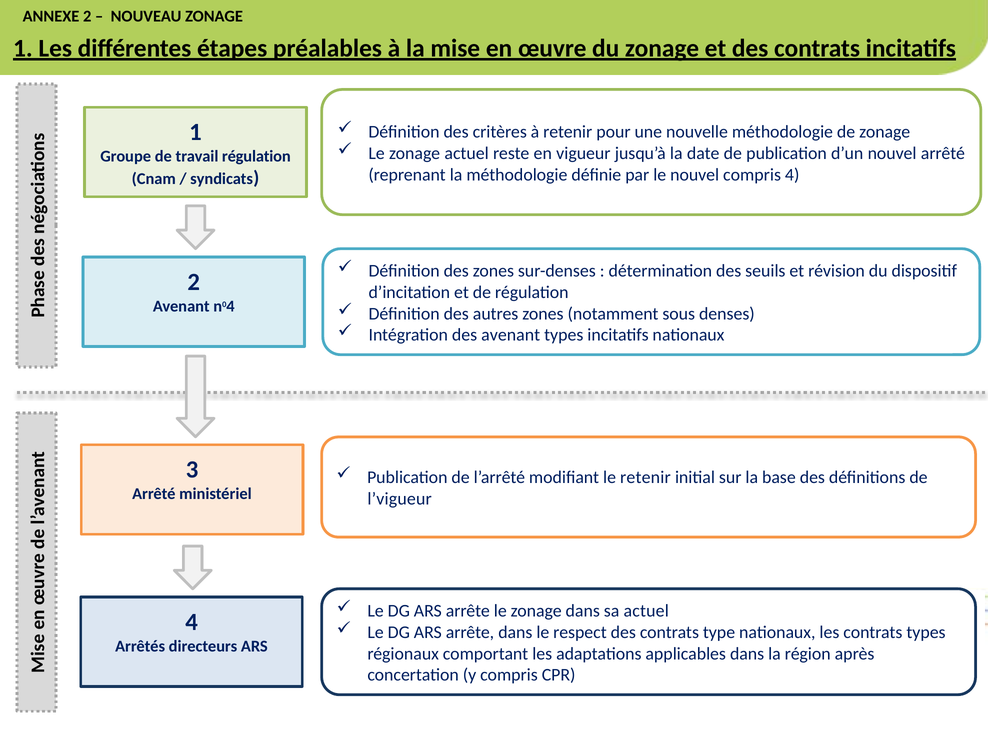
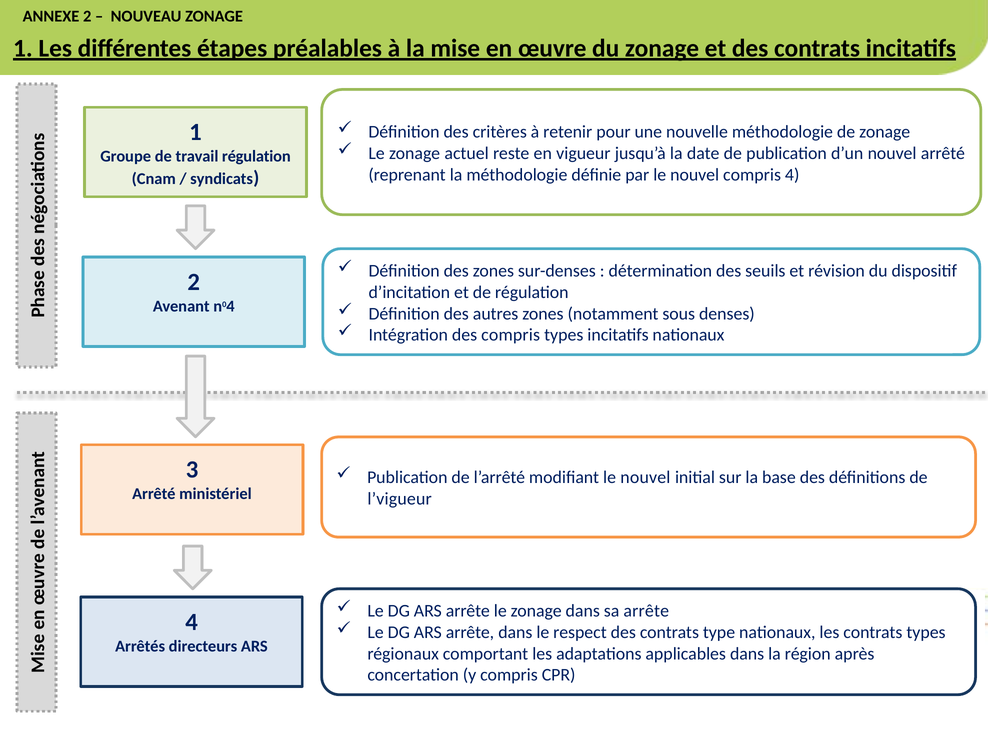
des avenant: avenant -> compris (511, 335)
modifiant le retenir: retenir -> nouvel (645, 478)
sa actuel: actuel -> arrête (646, 611)
